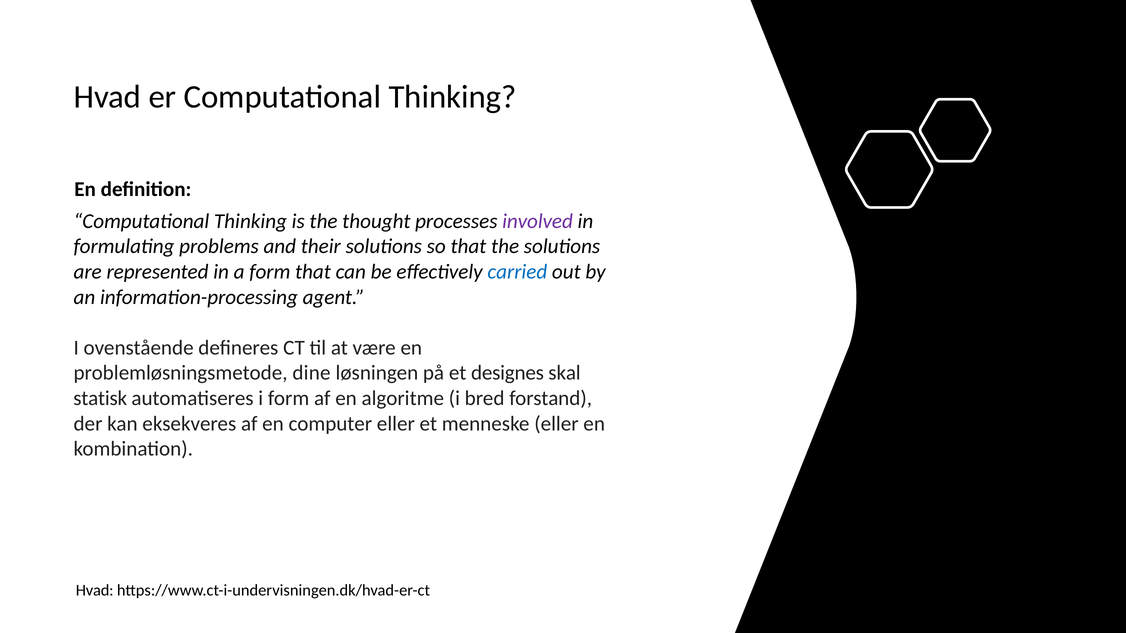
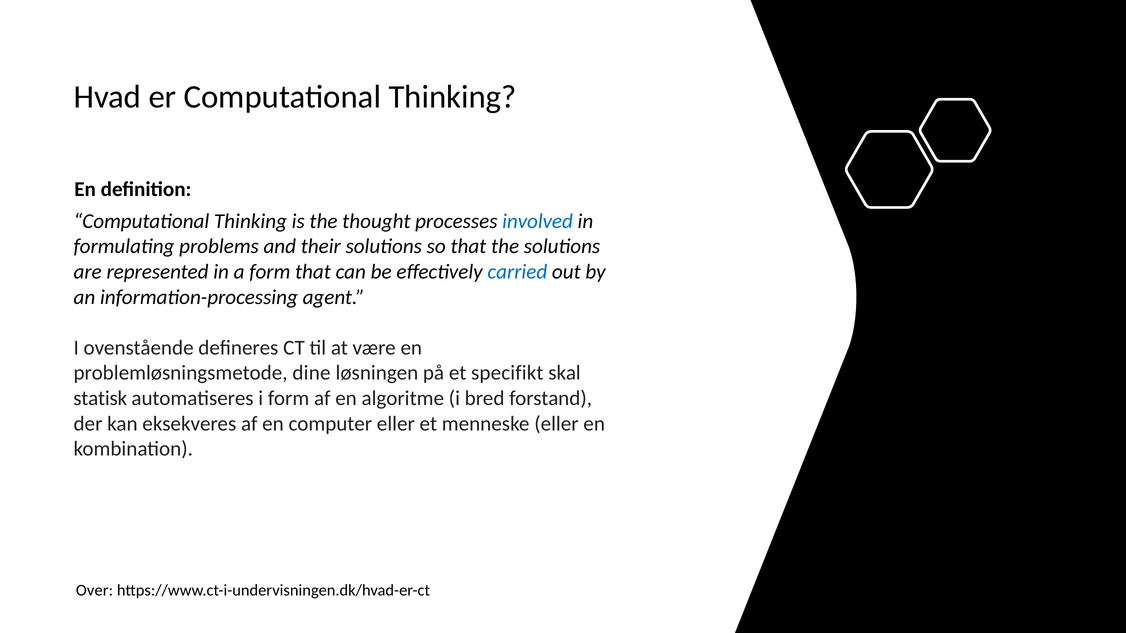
involved colour: purple -> blue (538, 221)
designes: designes -> specifikt (507, 373)
Hvad: Hvad -> Over (95, 591)
